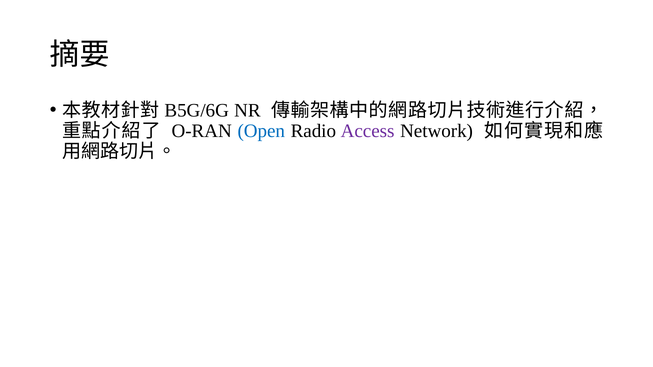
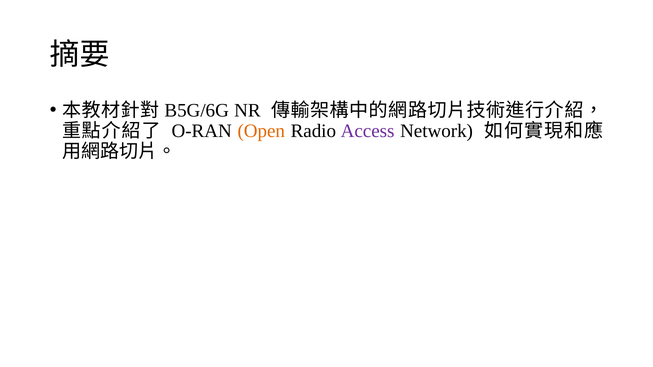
Open colour: blue -> orange (261, 131)
